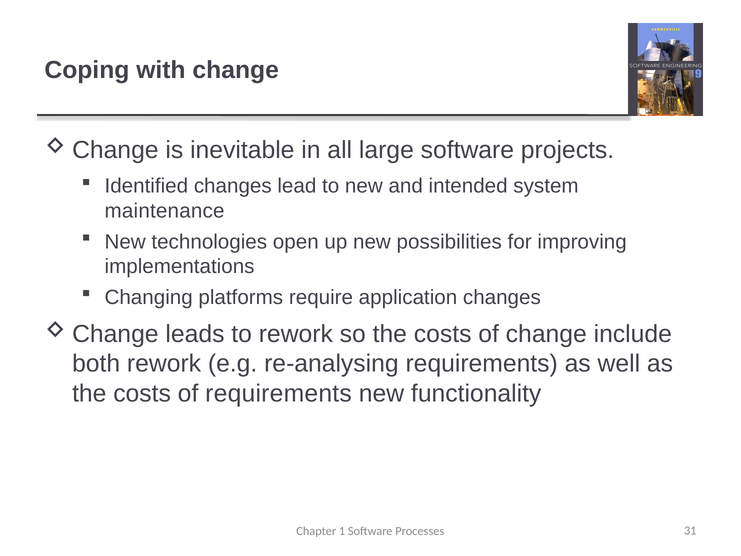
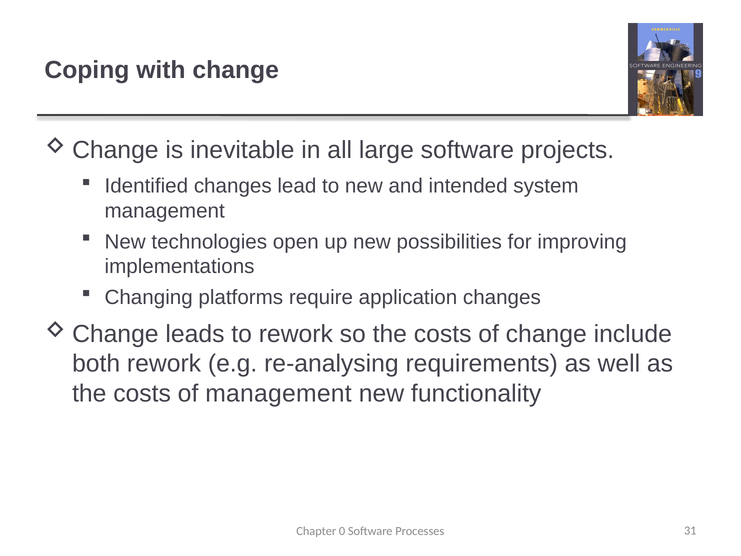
maintenance: maintenance -> management (165, 211)
of requirements: requirements -> management (278, 393)
1: 1 -> 0 (342, 531)
